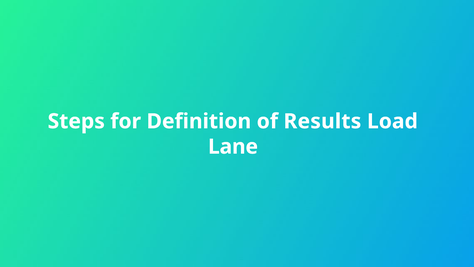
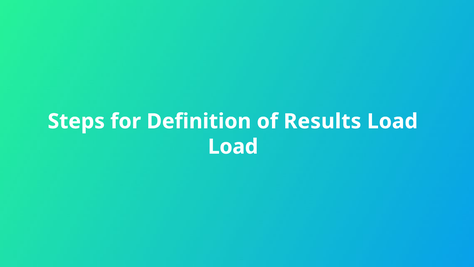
Lane: Lane -> Load (233, 146)
